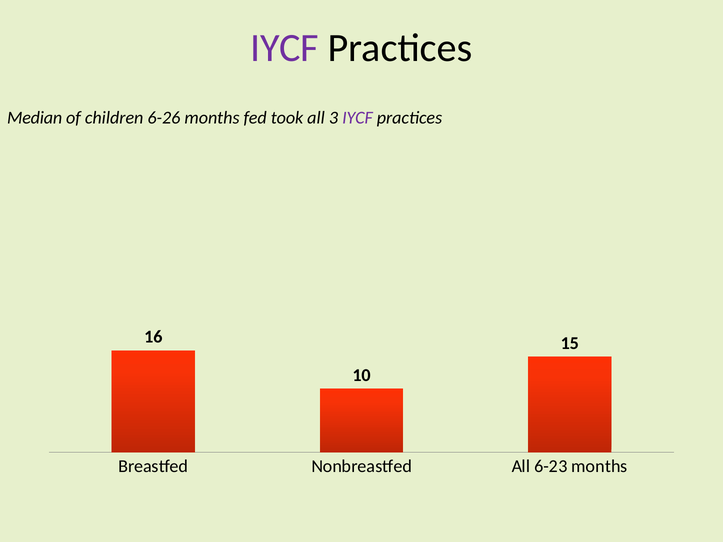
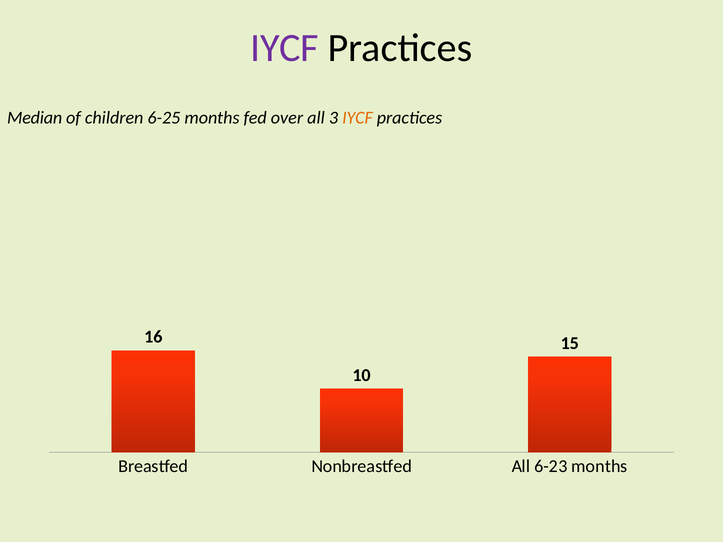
6-26: 6-26 -> 6-25 (164, 118)
took: took -> over (287, 118)
IYCF colour: purple -> orange (357, 118)
